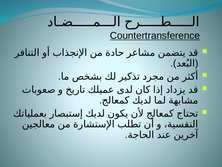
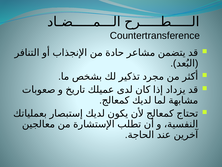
Countertransference underline: present -> none (155, 36)
